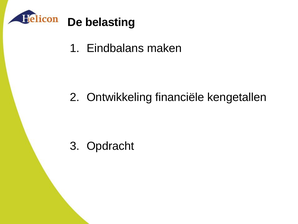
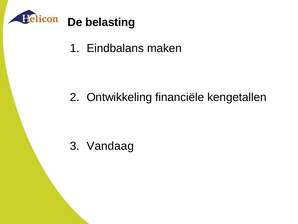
Opdracht: Opdracht -> Vandaag (110, 146)
